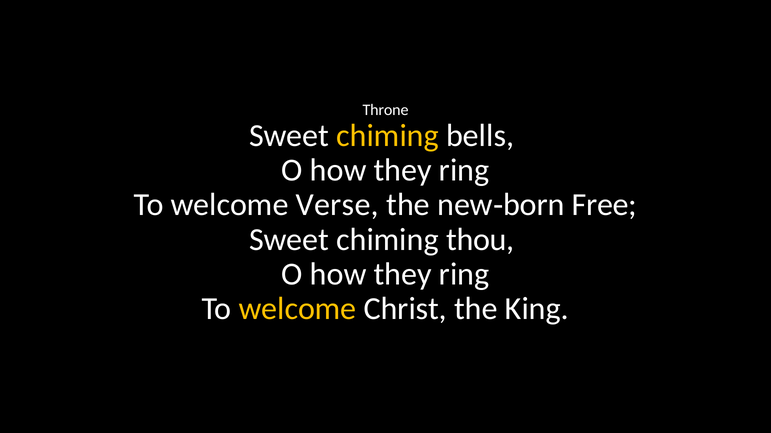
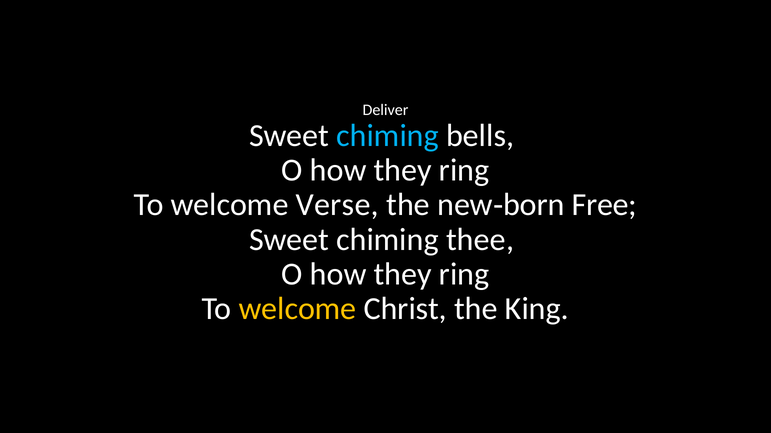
Throne: Throne -> Deliver (385, 110)
chiming colour: yellow -> light blue (387, 136)
thou: thou -> thee (480, 240)
